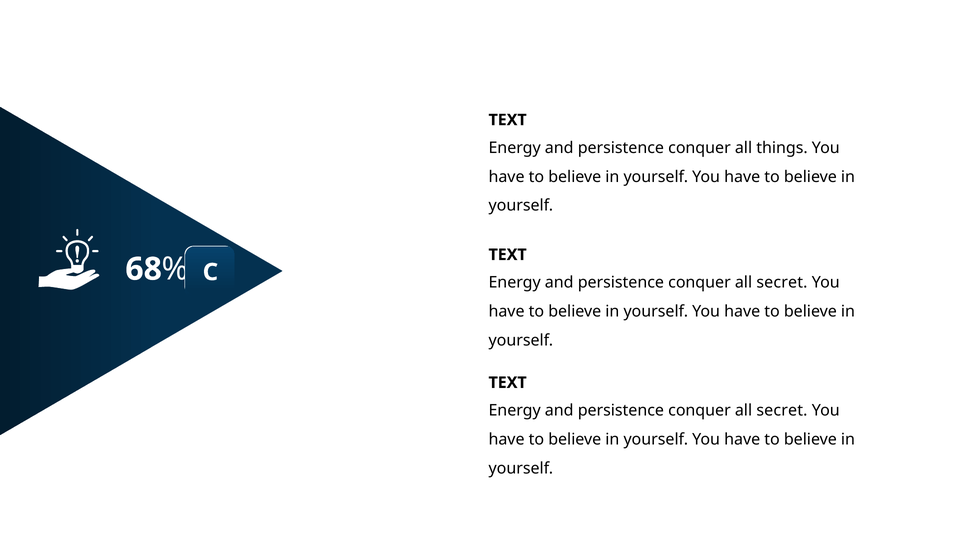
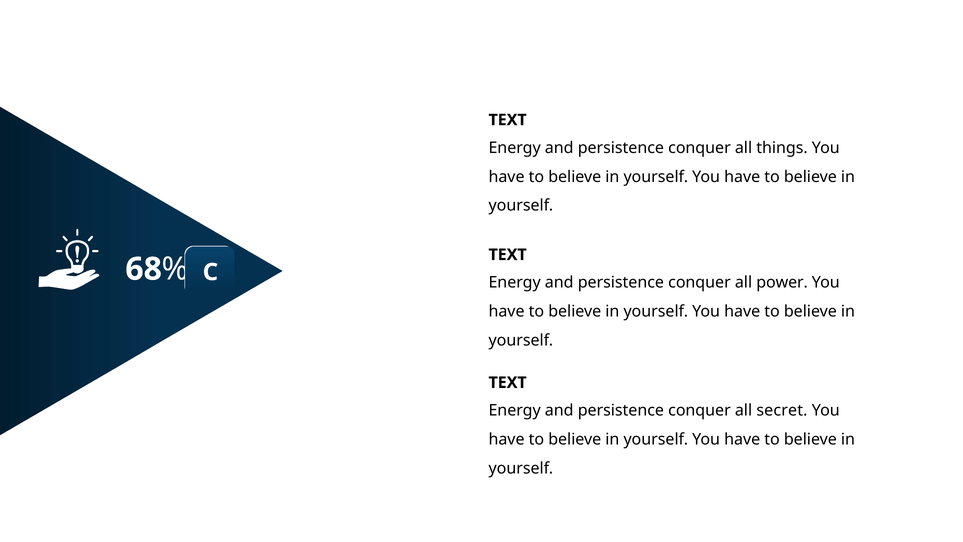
secret: secret -> power (782, 282)
